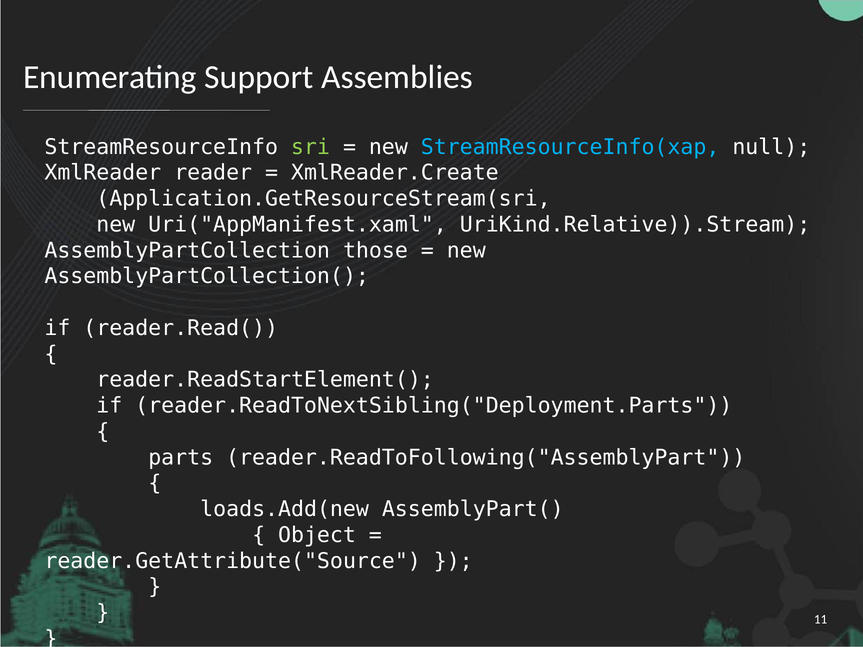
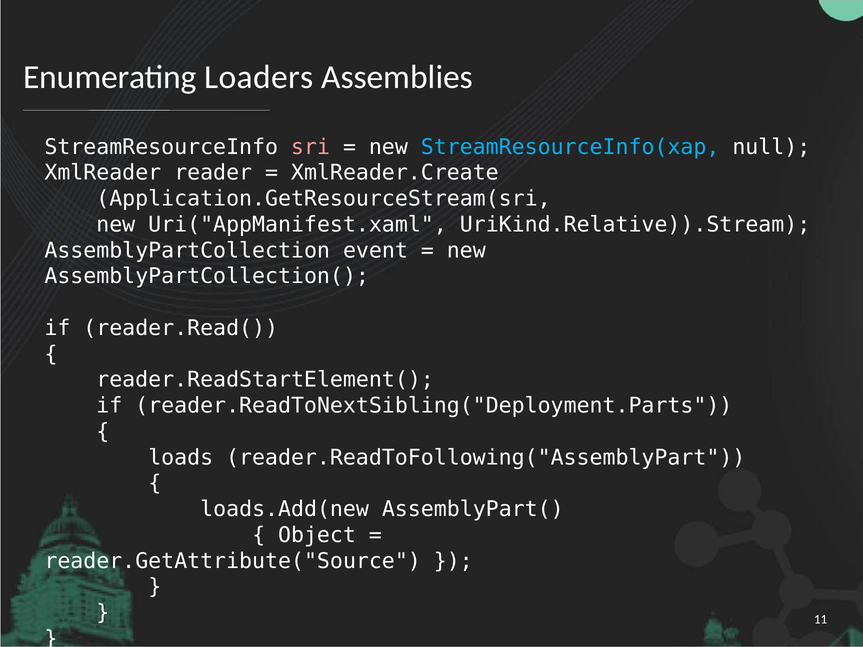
Support: Support -> Loaders (259, 77)
sri colour: light green -> pink (310, 147)
those: those -> event (375, 251)
parts: parts -> loads (181, 458)
